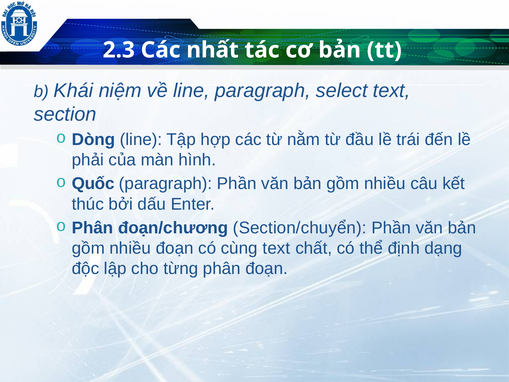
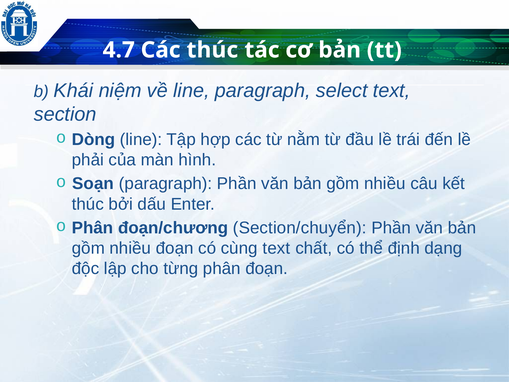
2.3: 2.3 -> 4.7 (119, 50)
Các nhất: nhất -> thúc (212, 50)
Quốc: Quốc -> Soạn (93, 184)
